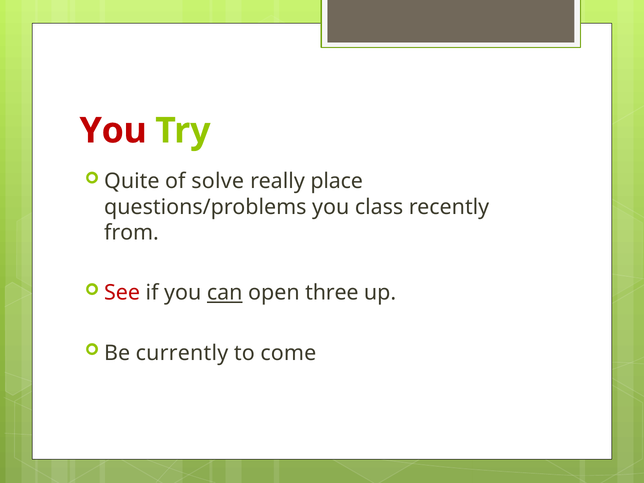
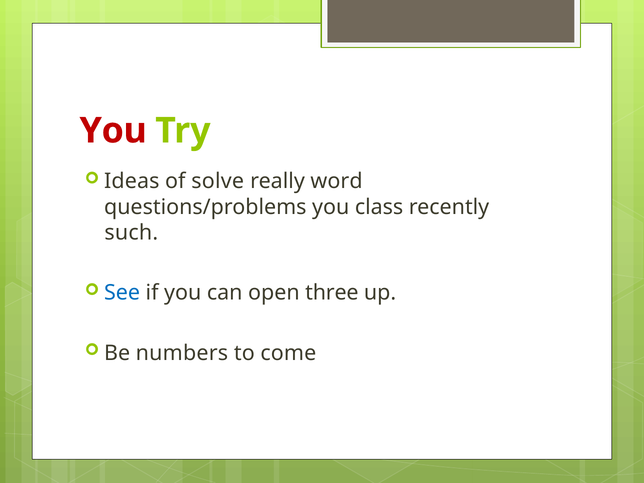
Quite: Quite -> Ideas (132, 181)
place: place -> word (337, 181)
from: from -> such (131, 233)
See colour: red -> blue (122, 293)
can underline: present -> none (225, 293)
currently: currently -> numbers (182, 353)
